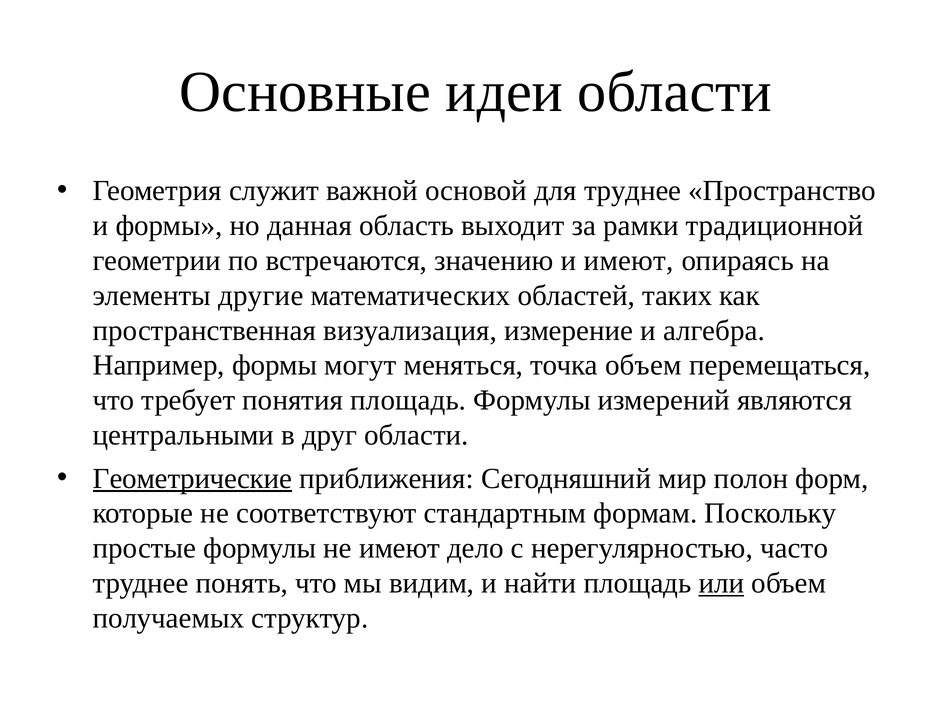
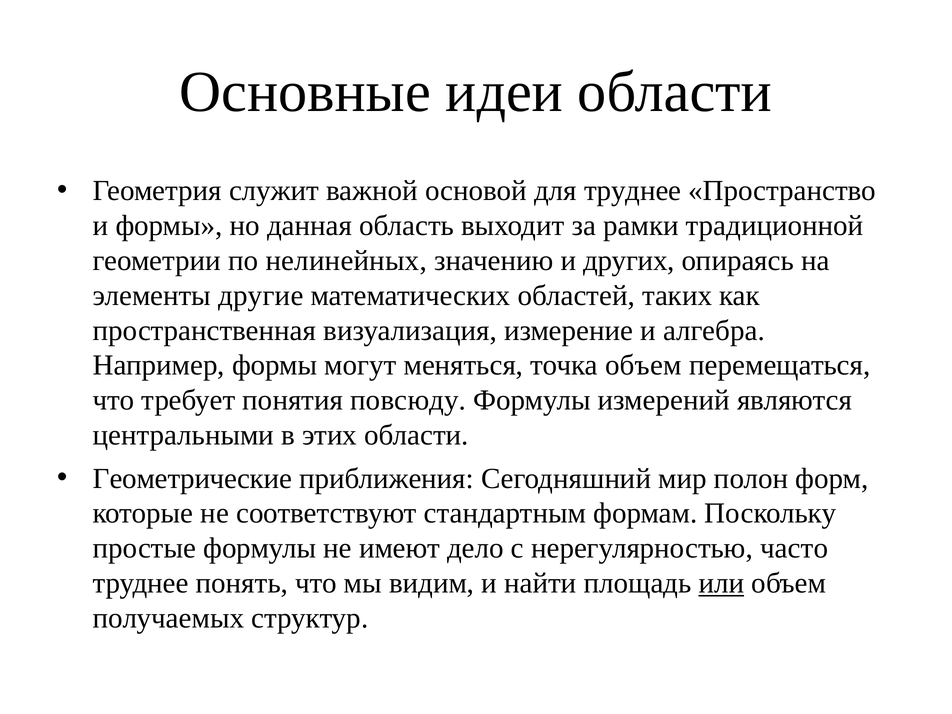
встречаются: встречаются -> нелинейных (346, 261)
и имеют: имеют -> других (629, 261)
понятия площадь: площадь -> повсюду (408, 400)
друг: друг -> этих (330, 435)
Геометрические underline: present -> none (192, 478)
